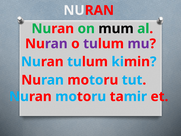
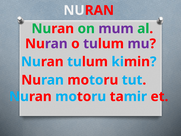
mum colour: black -> purple (116, 29)
